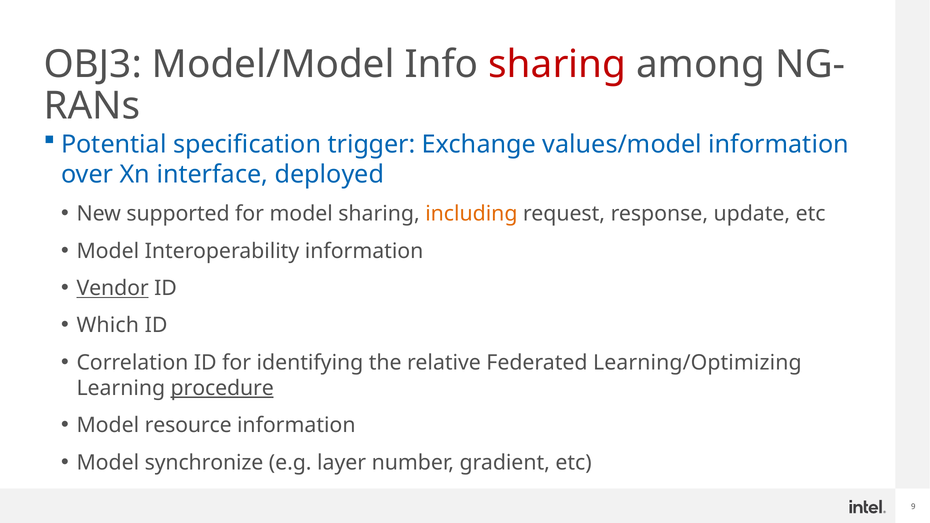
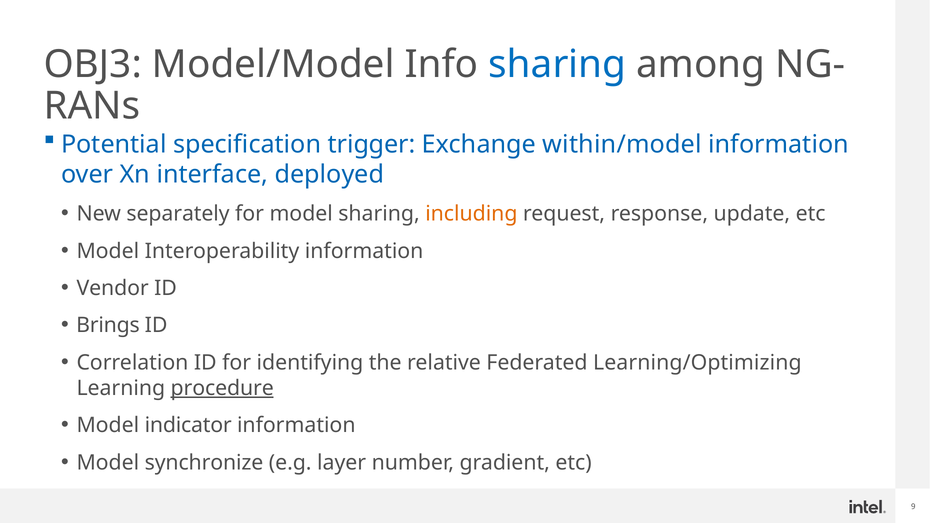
sharing colour: red -> blue (557, 64)
values/model: values/model -> within/model (622, 145)
supported: supported -> separately (178, 214)
Vendor underline: present -> none (113, 288)
Which: Which -> Brings (108, 325)
resource: resource -> indicator (188, 425)
